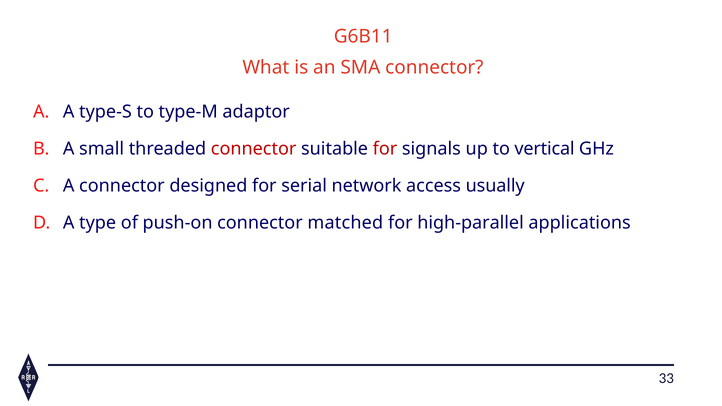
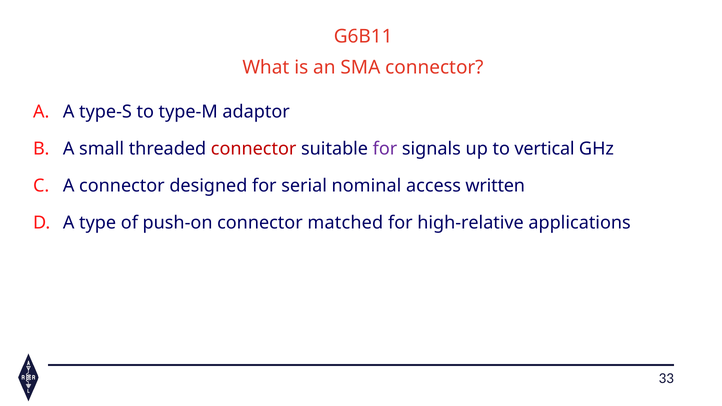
for colour: red -> purple (385, 149)
network: network -> nominal (366, 186)
usually: usually -> written (495, 186)
high-parallel: high-parallel -> high-relative (471, 223)
